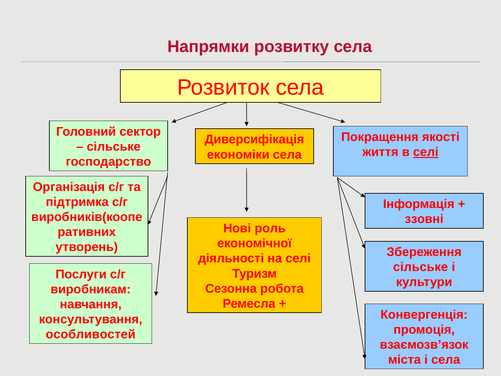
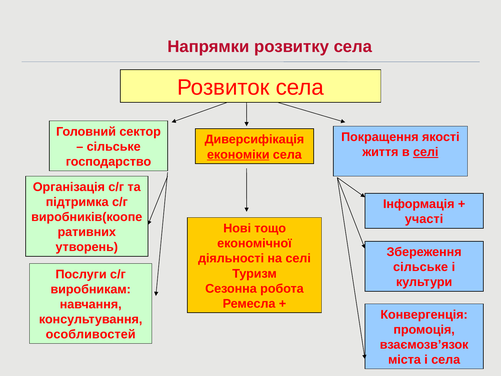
економіки underline: none -> present (238, 154)
ззовні: ззовні -> участі (424, 219)
роль: роль -> тощо (270, 228)
